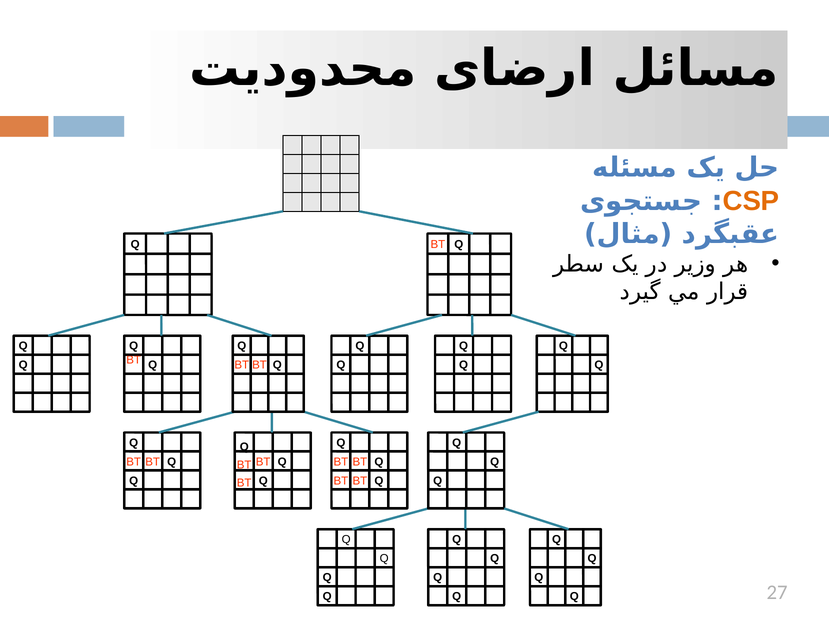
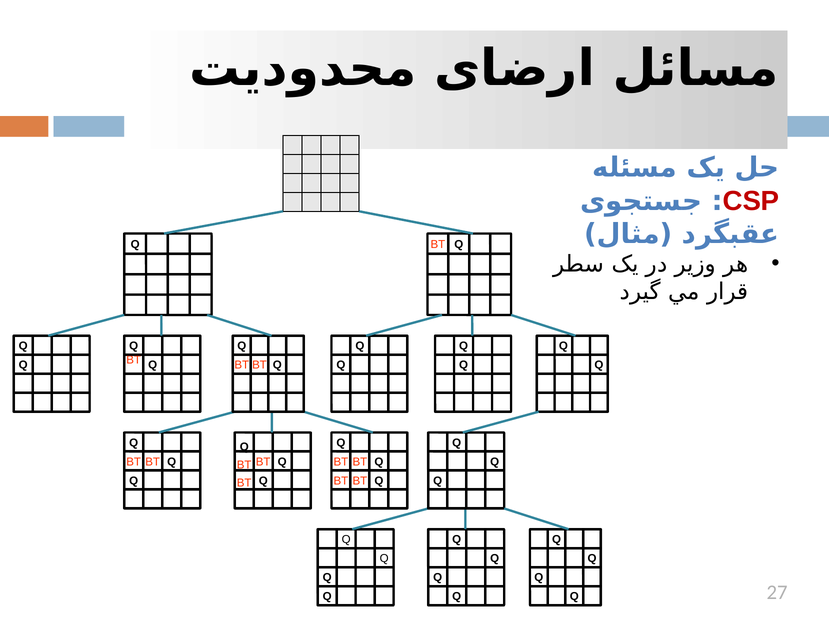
CSP colour: orange -> red (751, 201)
